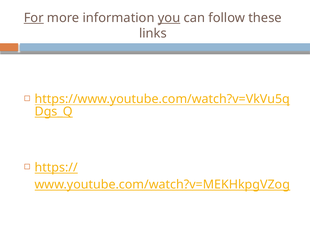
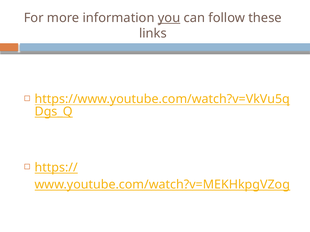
For underline: present -> none (34, 18)
